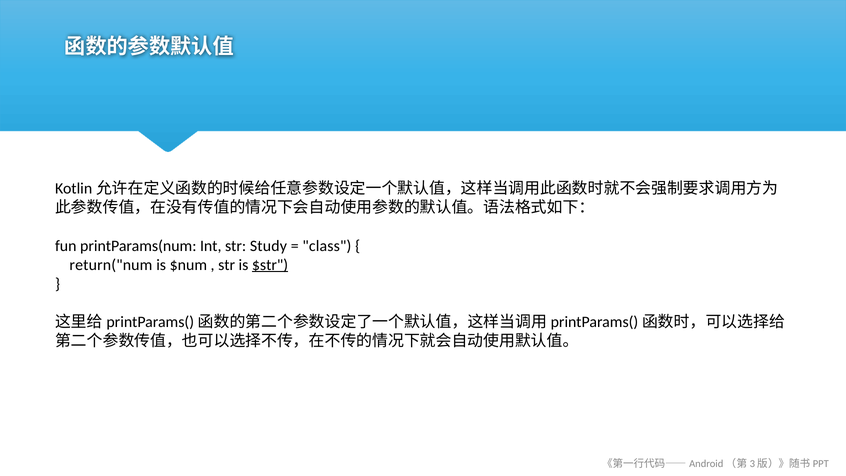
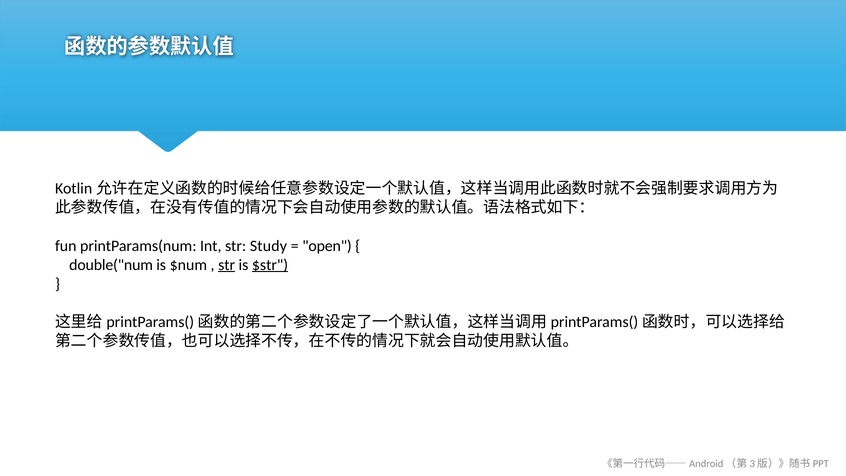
class: class -> open (327, 246)
return("num: return("num -> double("num (111, 265)
str underline: none -> present (227, 265)
